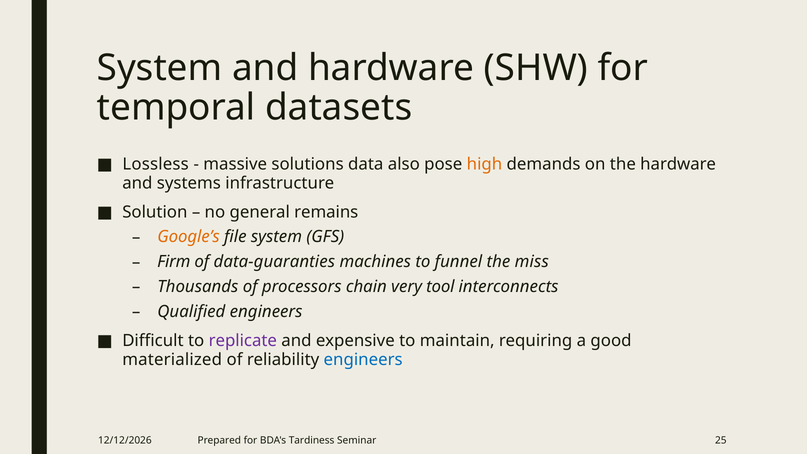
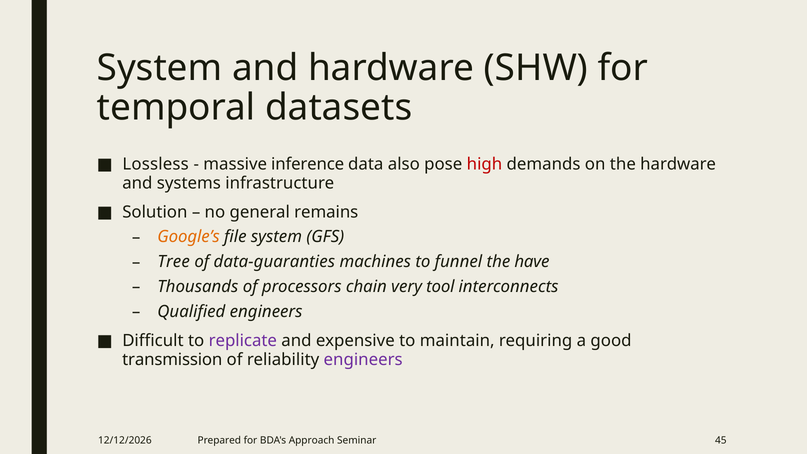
solutions: solutions -> inference (308, 164)
high colour: orange -> red (484, 164)
Firm: Firm -> Tree (174, 262)
miss: miss -> have (532, 262)
materialized: materialized -> transmission (172, 359)
engineers colour: blue -> purple (363, 359)
Tardiness: Tardiness -> Approach (312, 440)
25: 25 -> 45 (721, 440)
